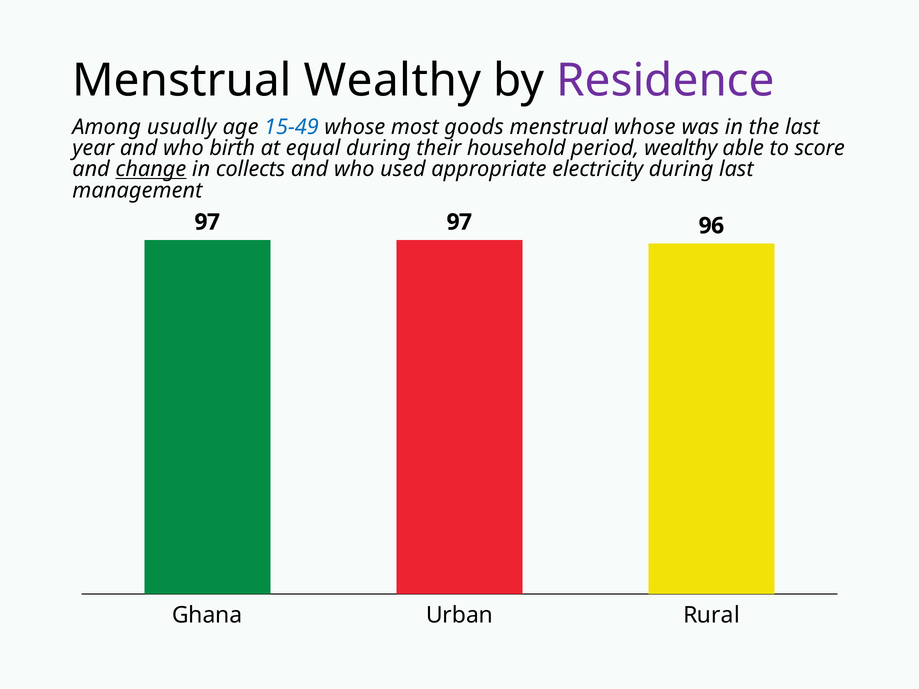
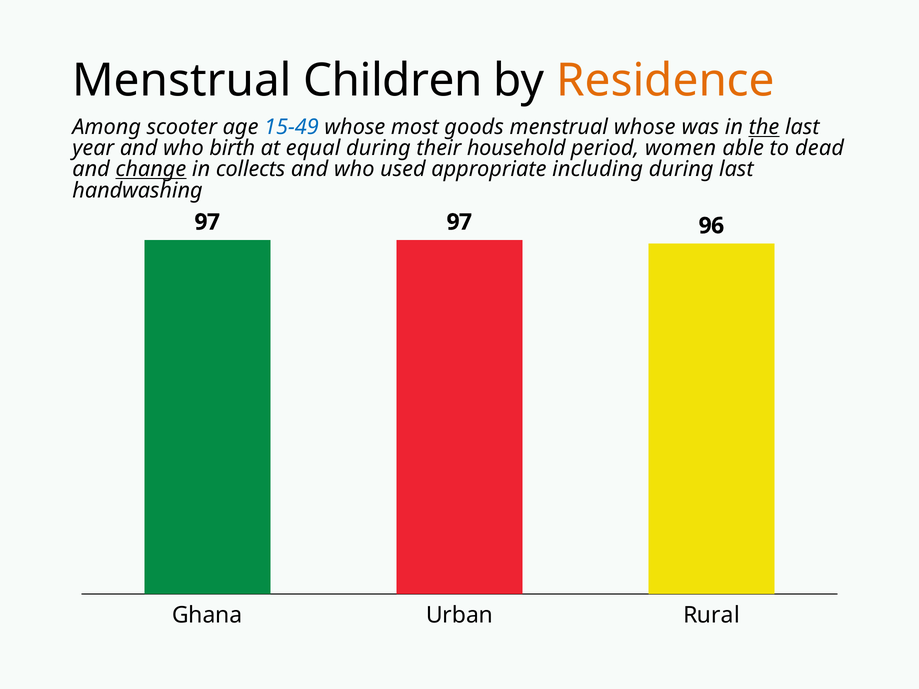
Menstrual Wealthy: Wealthy -> Children (393, 81)
Residence colour: purple -> orange (666, 81)
usually: usually -> scooter (182, 127)
the underline: none -> present (764, 127)
period wealthy: wealthy -> women (681, 148)
score: score -> dead (820, 148)
electricity: electricity -> including (598, 169)
management: management -> handwashing (137, 190)
